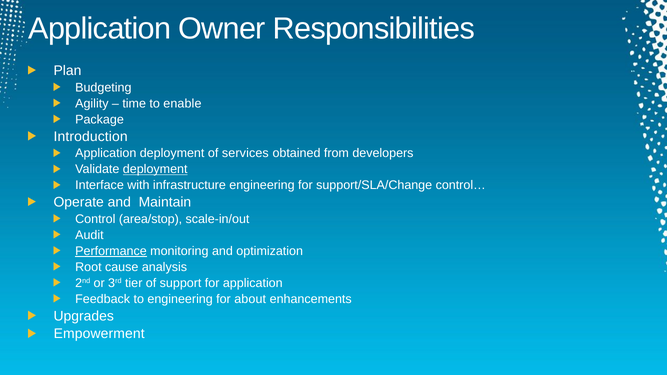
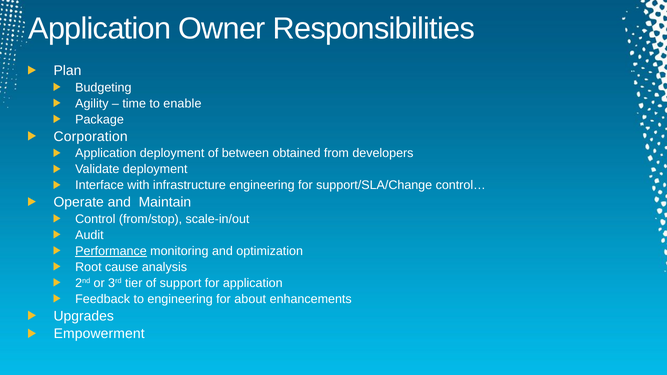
Introduction: Introduction -> Corporation (91, 137)
services: services -> between (245, 153)
deployment underline: present -> none (155, 169)
area/stop: area/stop -> from/stop (151, 219)
